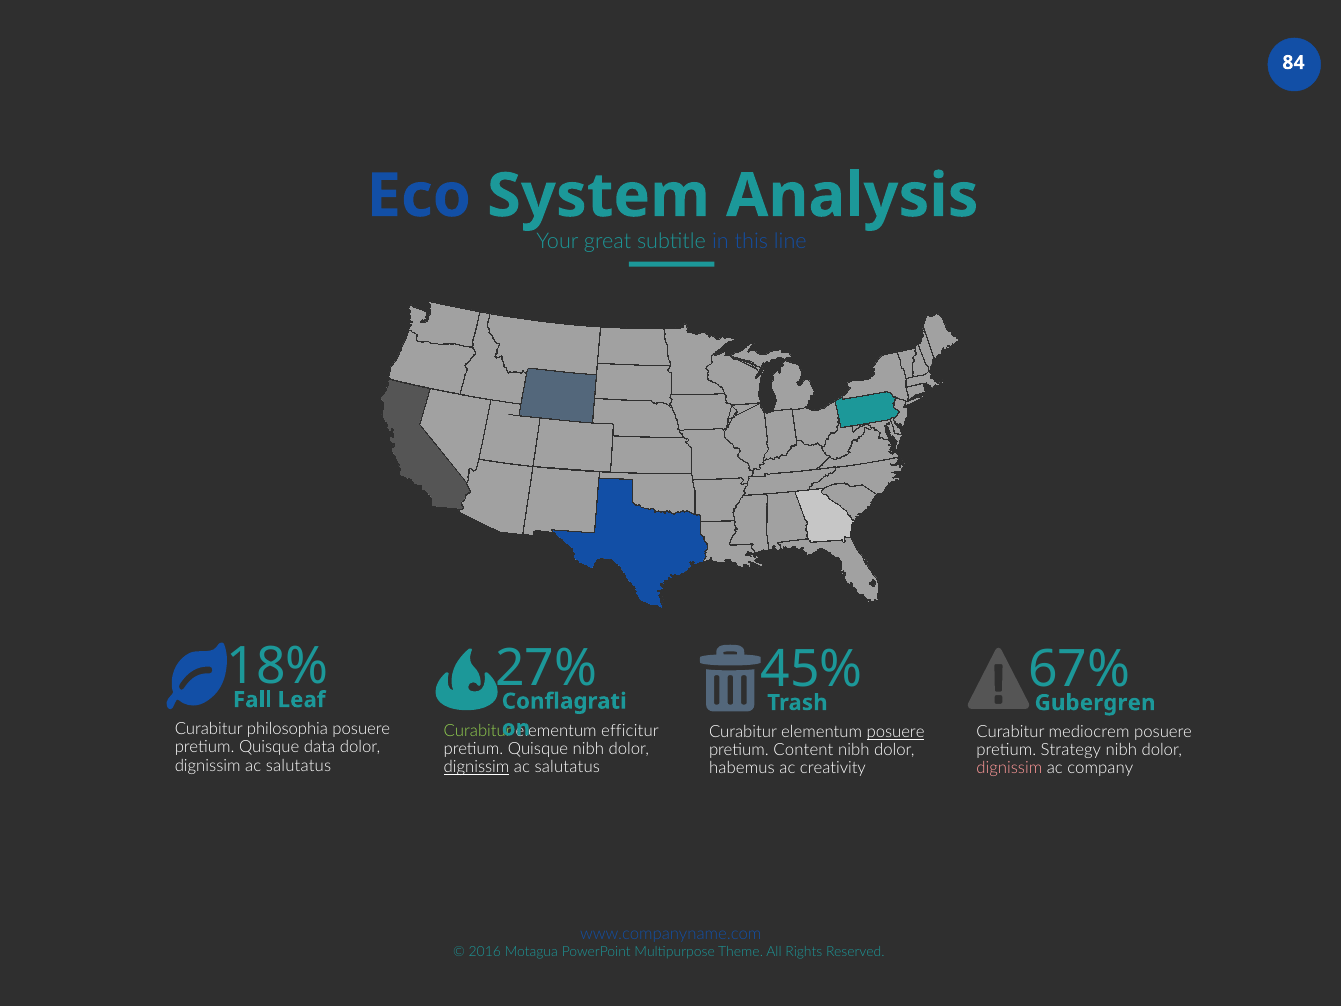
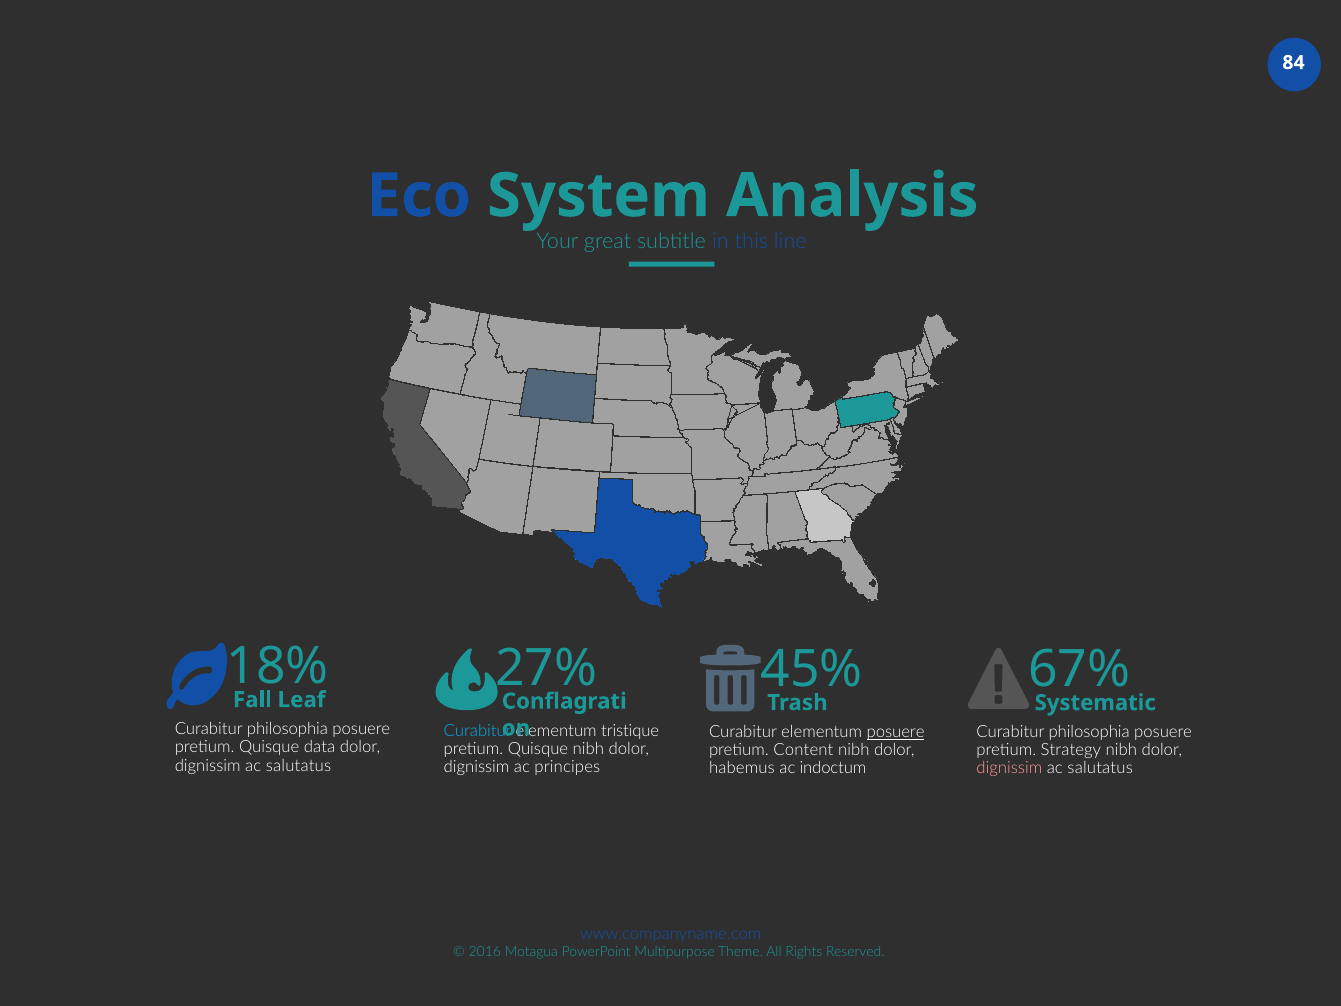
Gubergren: Gubergren -> Systematic (1095, 703)
Curabitur colour: light green -> light blue (478, 730)
efficitur: efficitur -> tristique (630, 730)
mediocrem: mediocrem -> philosophia (1089, 732)
dignissim underline: present -> none (477, 767)
salutatus: salutatus -> principes (567, 767)
creativity: creativity -> indoctum (833, 768)
company: company -> salutatus (1100, 768)
